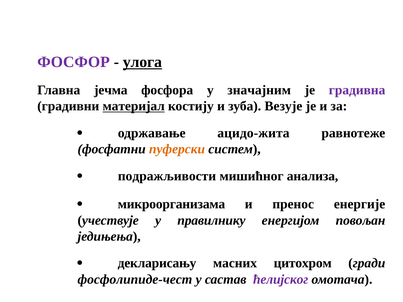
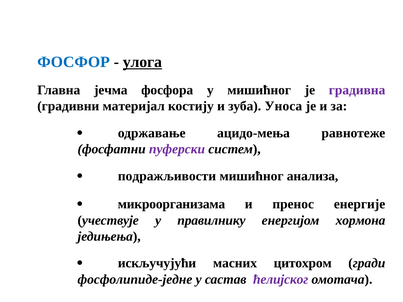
ФОСФОР colour: purple -> blue (74, 62)
у значајним: значајним -> мишићног (259, 90)
материјал underline: present -> none (134, 106)
Везује: Везује -> Уноса (283, 106)
ацидо-жита: ацидо-жита -> ацидо-мења (254, 133)
пуферски colour: orange -> purple (177, 149)
повољан: повољан -> хормона (361, 220)
декларисању: декларисању -> искључујући (157, 263)
фосфолипиде-чест: фосфолипиде-чест -> фосфолипиде-једне (135, 280)
